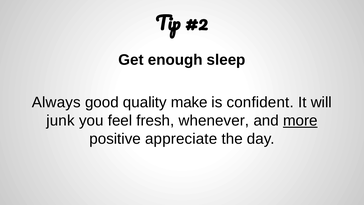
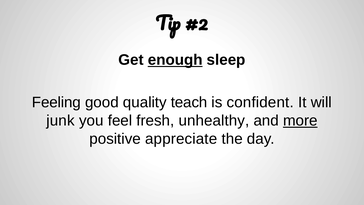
enough underline: none -> present (175, 60)
Always: Always -> Feeling (56, 102)
make: make -> teach (189, 102)
whenever: whenever -> unhealthy (214, 121)
